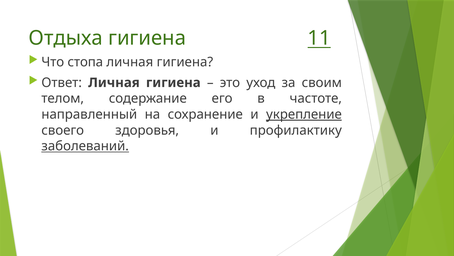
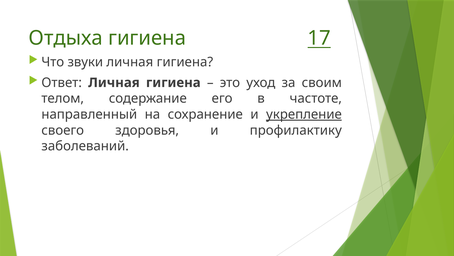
11: 11 -> 17 (319, 38)
стопа: стопа -> звуки (85, 62)
заболеваний underline: present -> none (85, 146)
